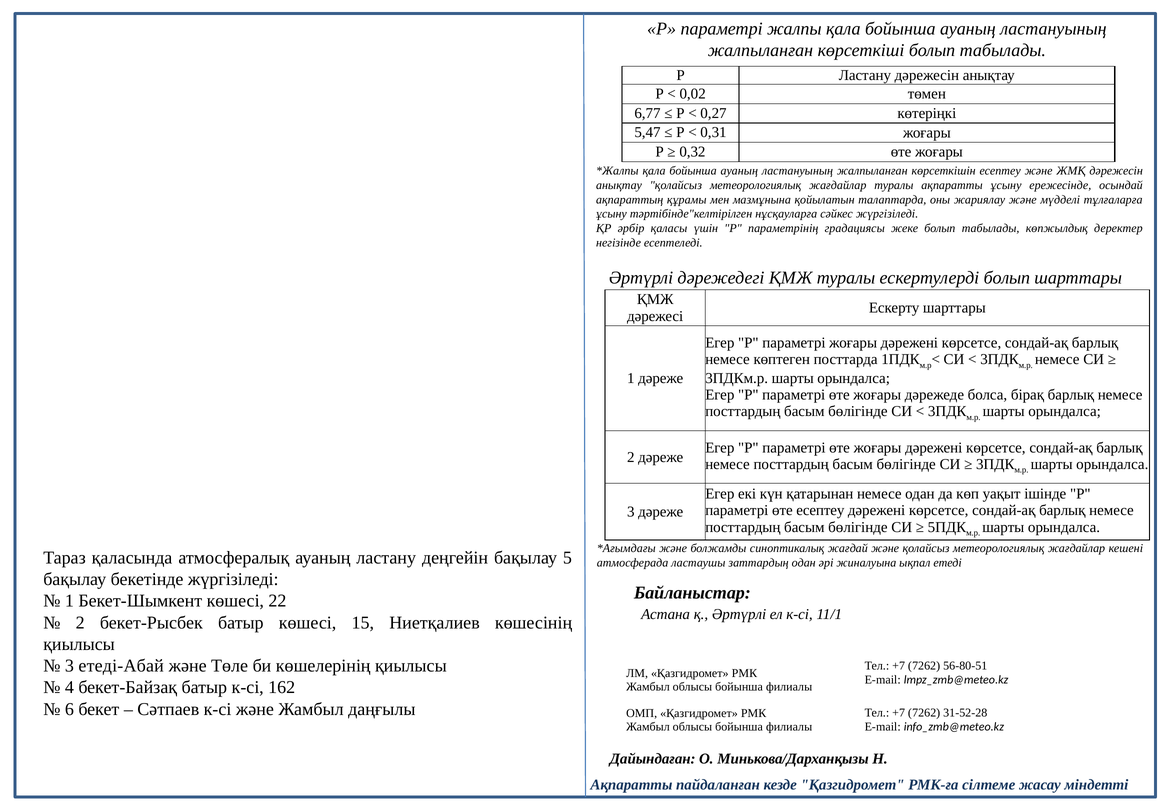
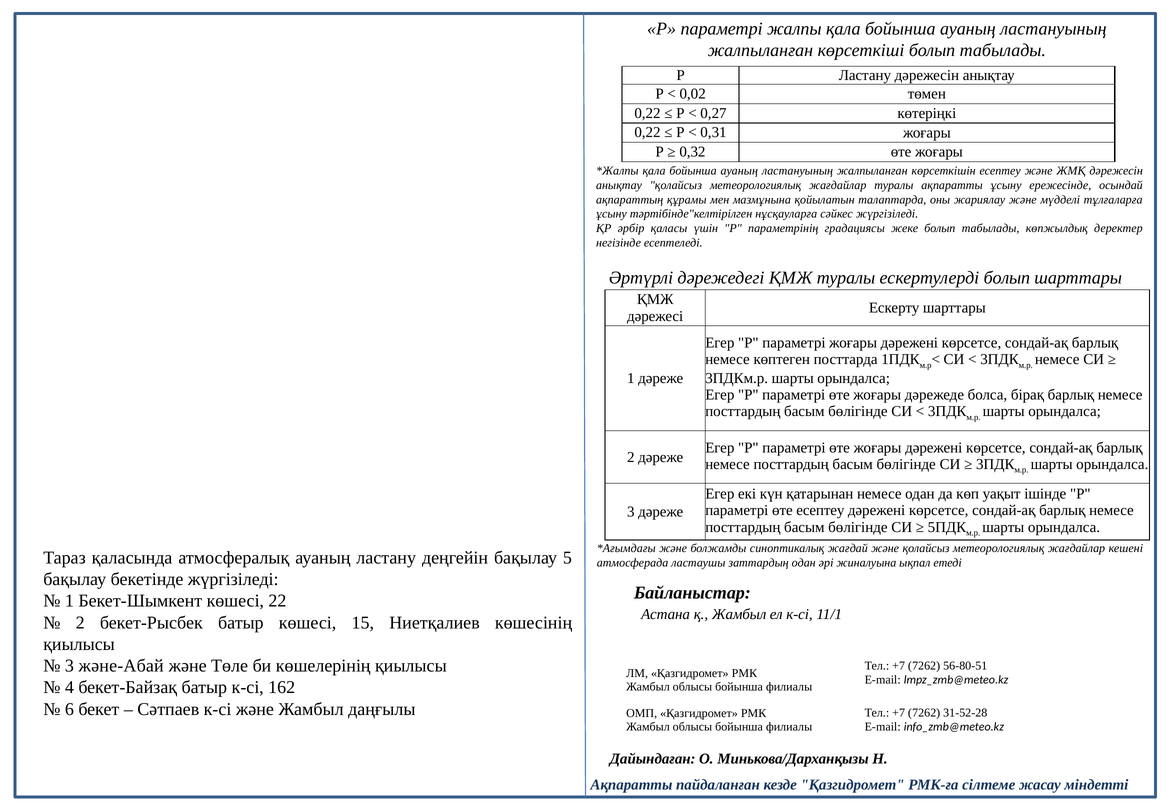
6,77: 6,77 -> 0,22 (647, 113)
5,47: 5,47 -> 0,22 (647, 132)
қ Әртүрлі: Әртүрлі -> Жамбыл (739, 614)
етеді-Абай: етеді-Абай -> және-Абай (121, 666)
